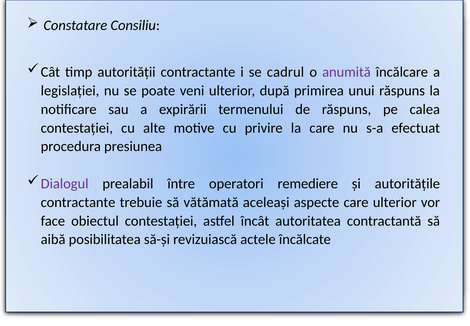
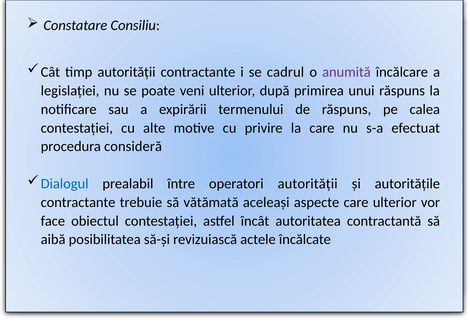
presiunea: presiunea -> consideră (133, 146)
Dialogul colour: purple -> blue (65, 183)
operatori remediere: remediere -> autorității (308, 183)
